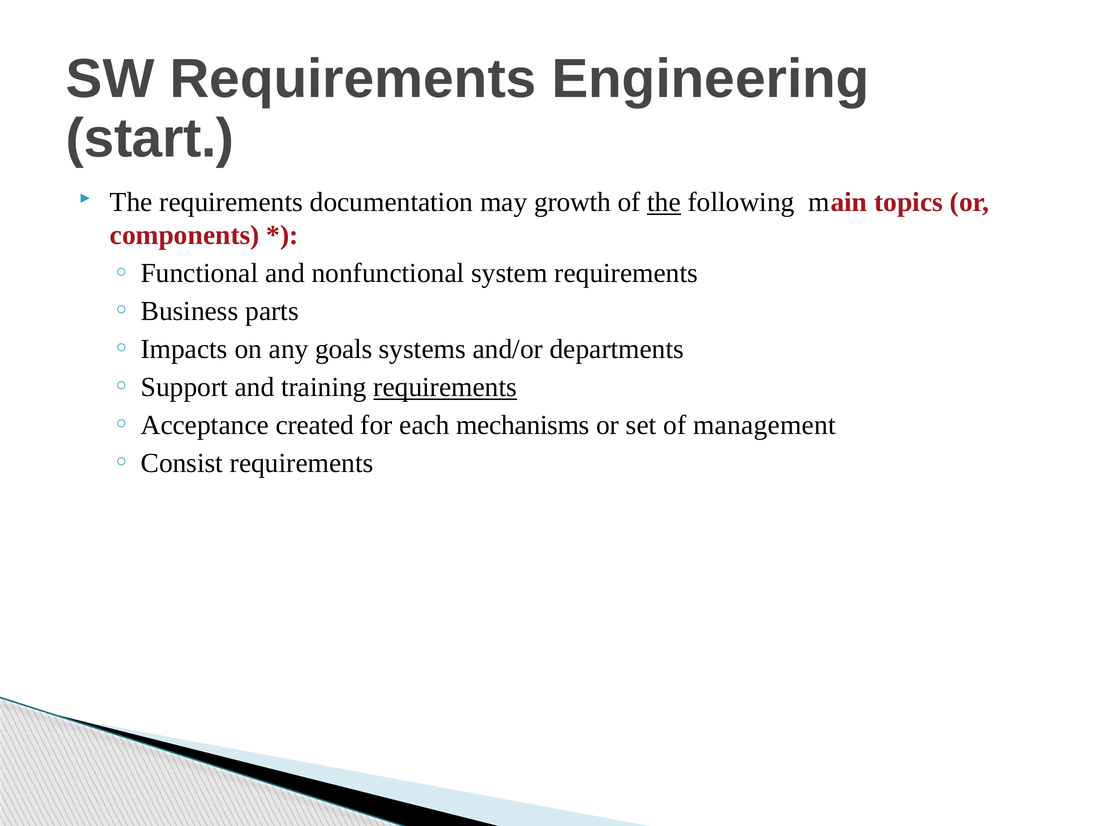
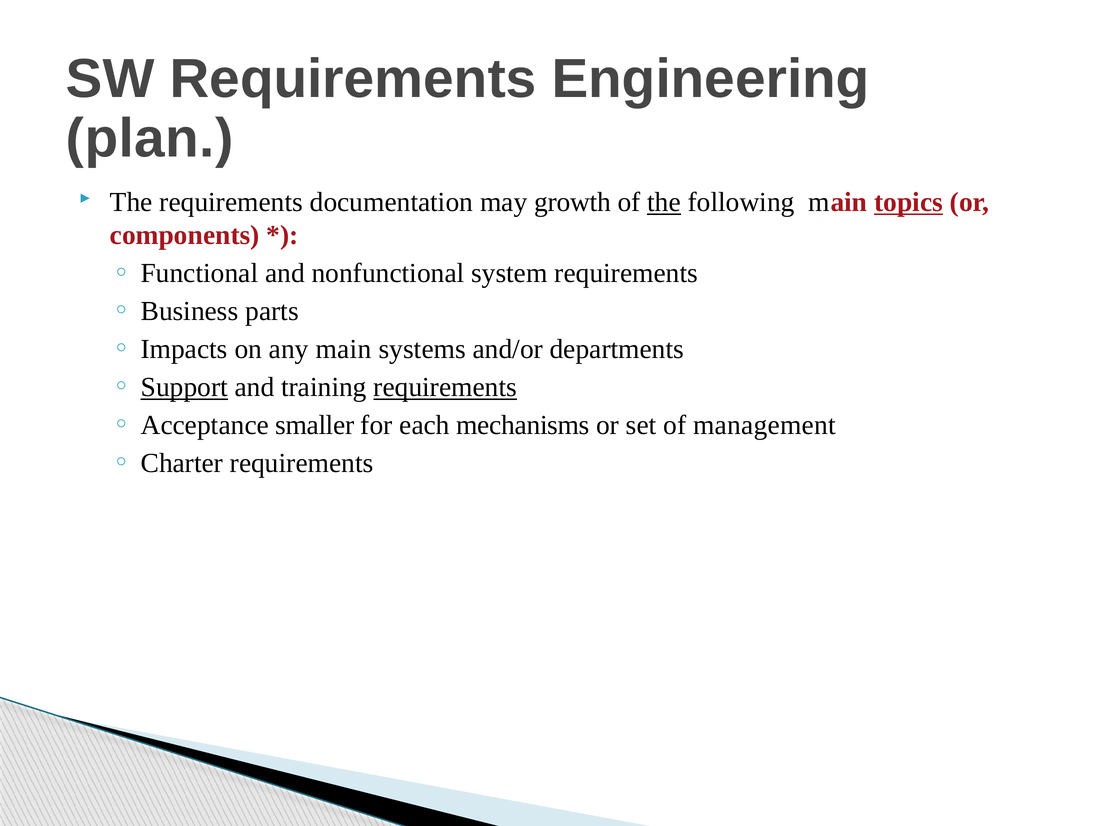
start: start -> plan (150, 139)
topics underline: none -> present (909, 202)
any goals: goals -> main (344, 349)
Support underline: none -> present (184, 387)
created: created -> smaller (315, 425)
Consist: Consist -> Charter (182, 463)
